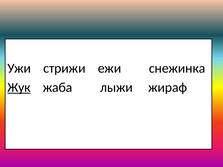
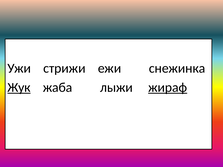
жираф underline: none -> present (168, 87)
